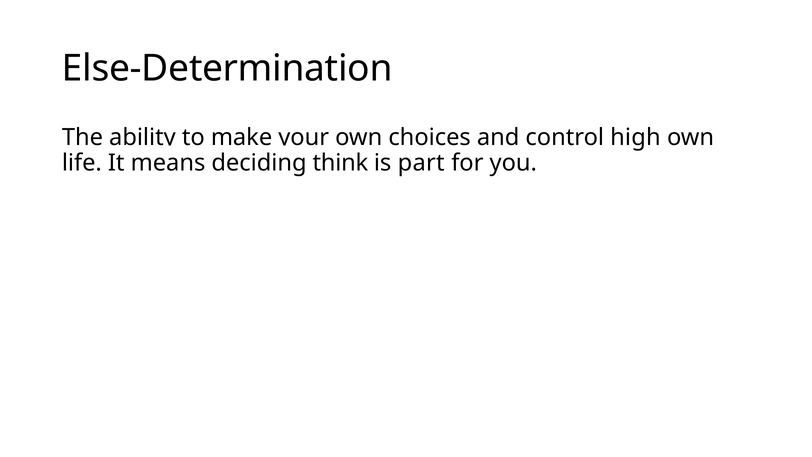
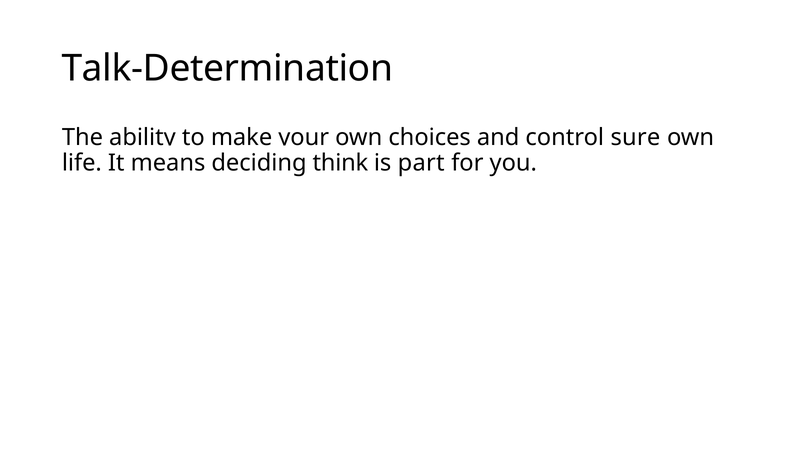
Else-Determination: Else-Determination -> Talk-Determination (227, 68)
high: high -> sure (635, 137)
